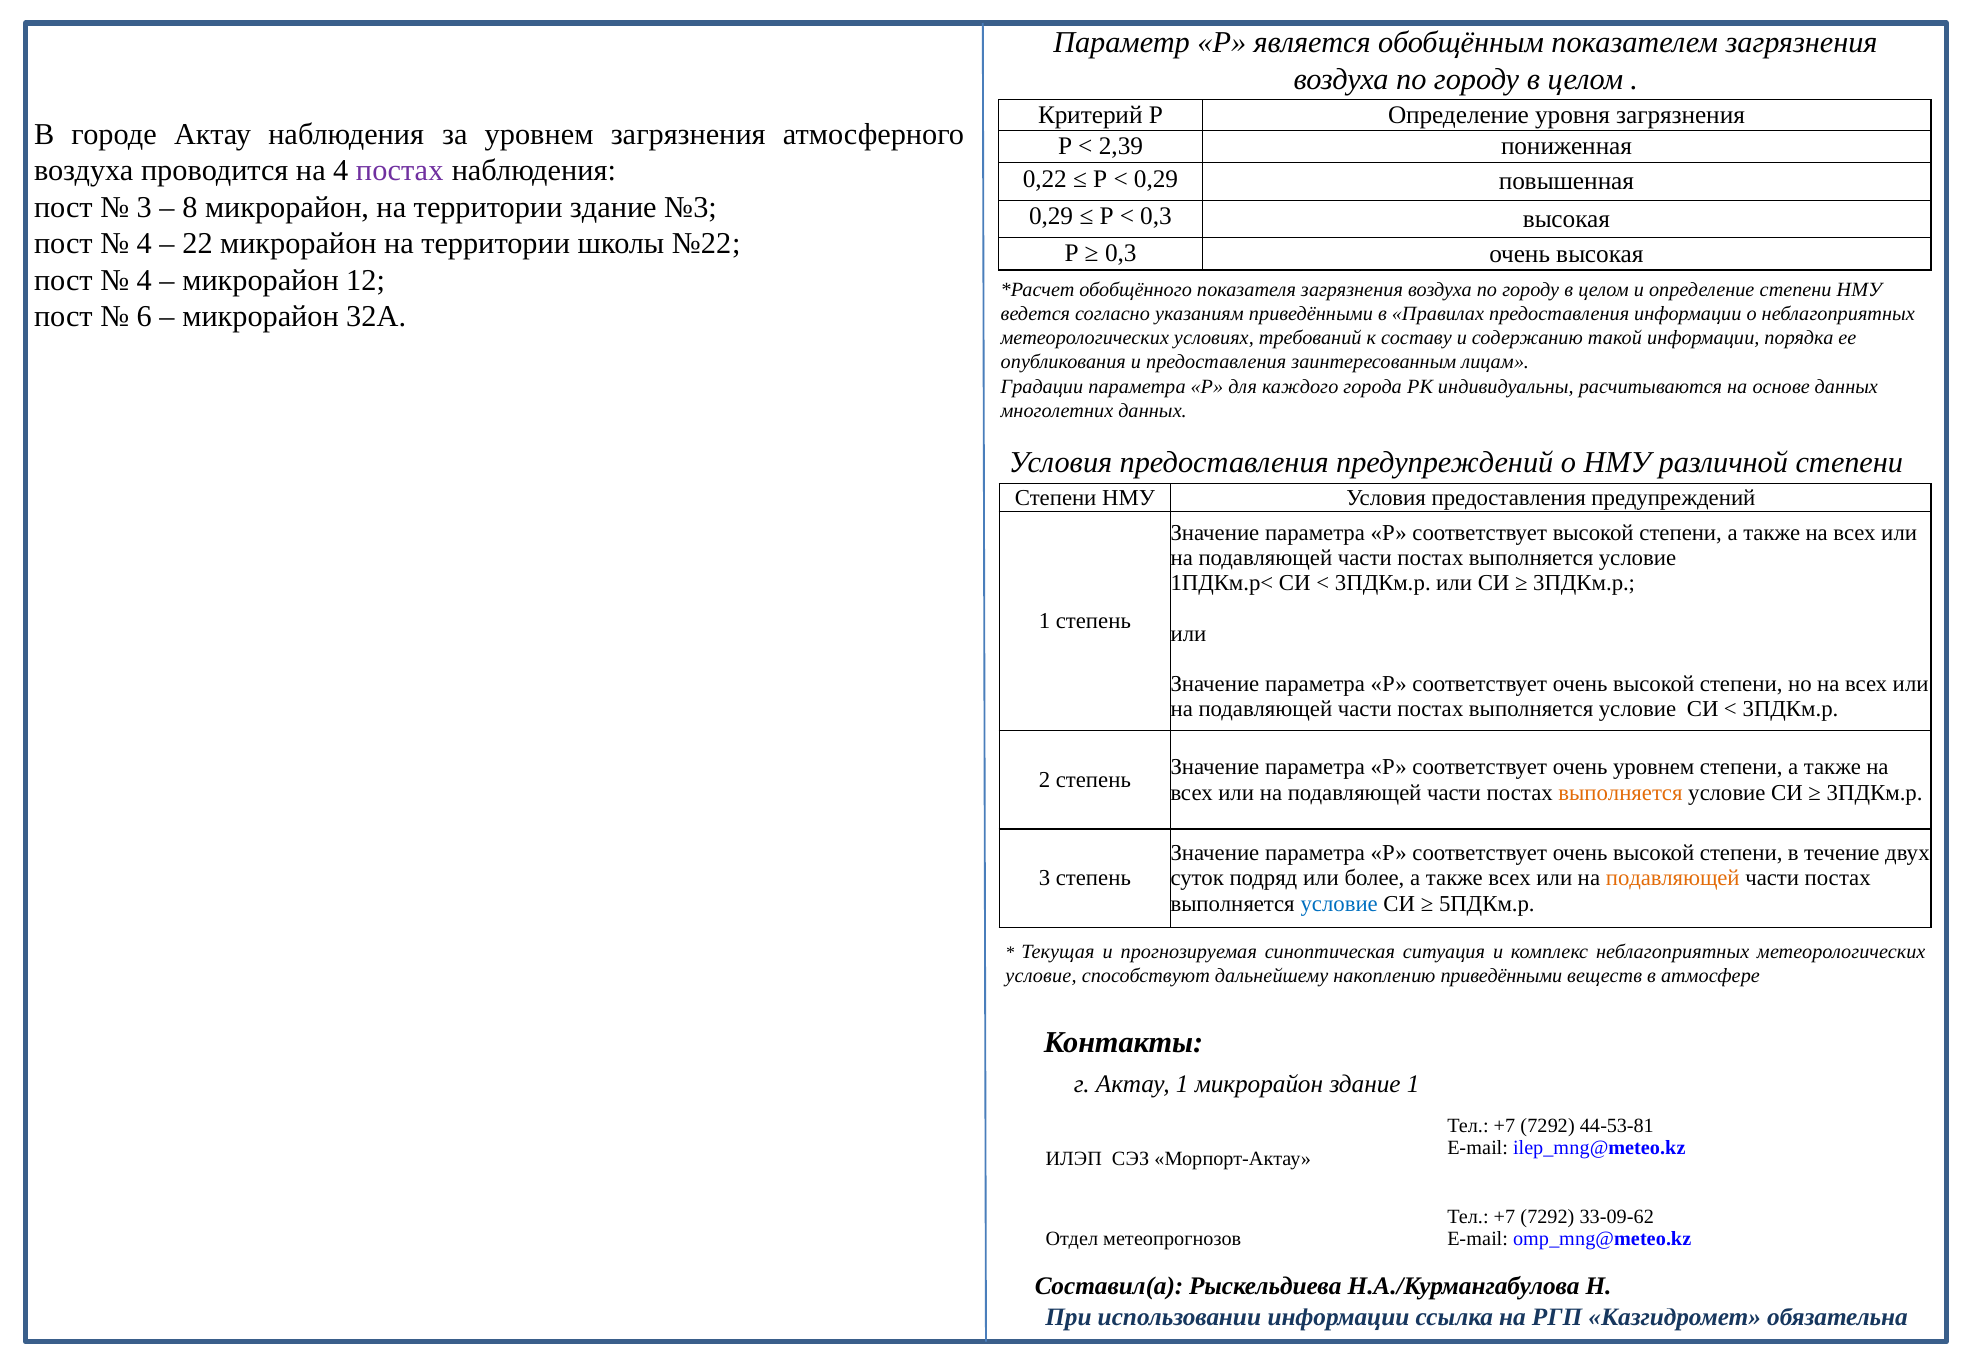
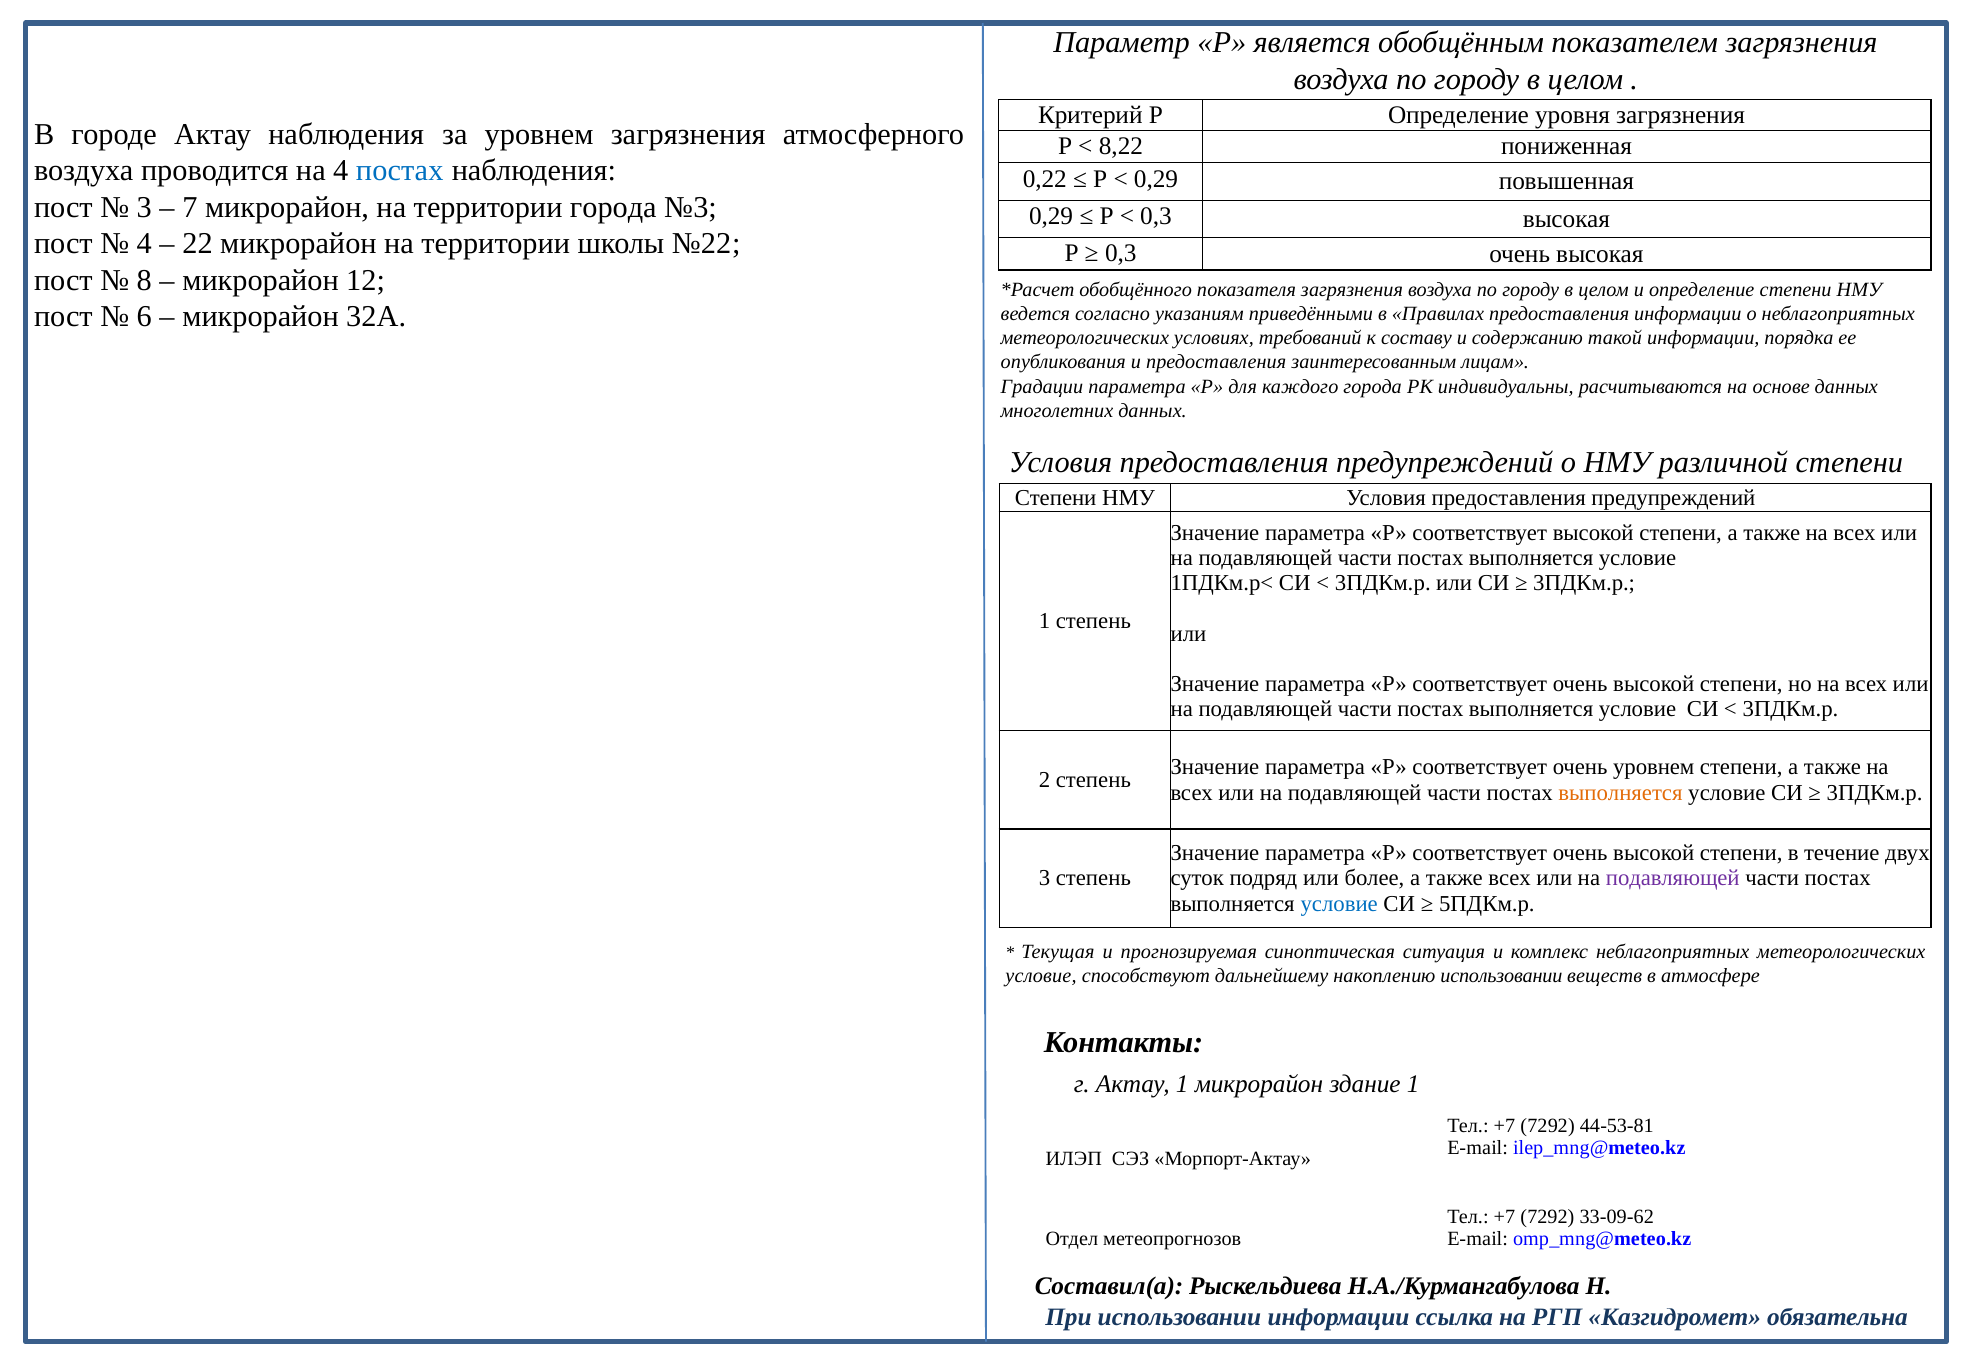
2,39: 2,39 -> 8,22 (1121, 146)
постах colour: purple -> blue (400, 171)
8: 8 -> 7 (190, 207)
территории здание: здание -> города (613, 207)
4: 4 -> 8 (144, 280)
подавляющей colour: orange -> purple (1673, 879)
накоплению приведёнными: приведёнными -> использовании (1501, 976)
